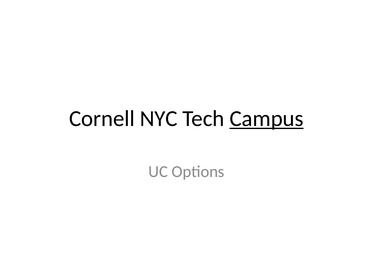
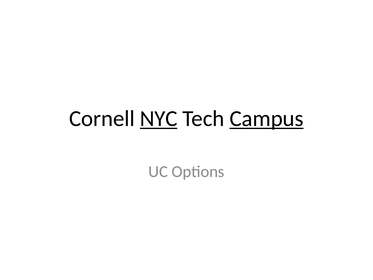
NYC underline: none -> present (159, 118)
